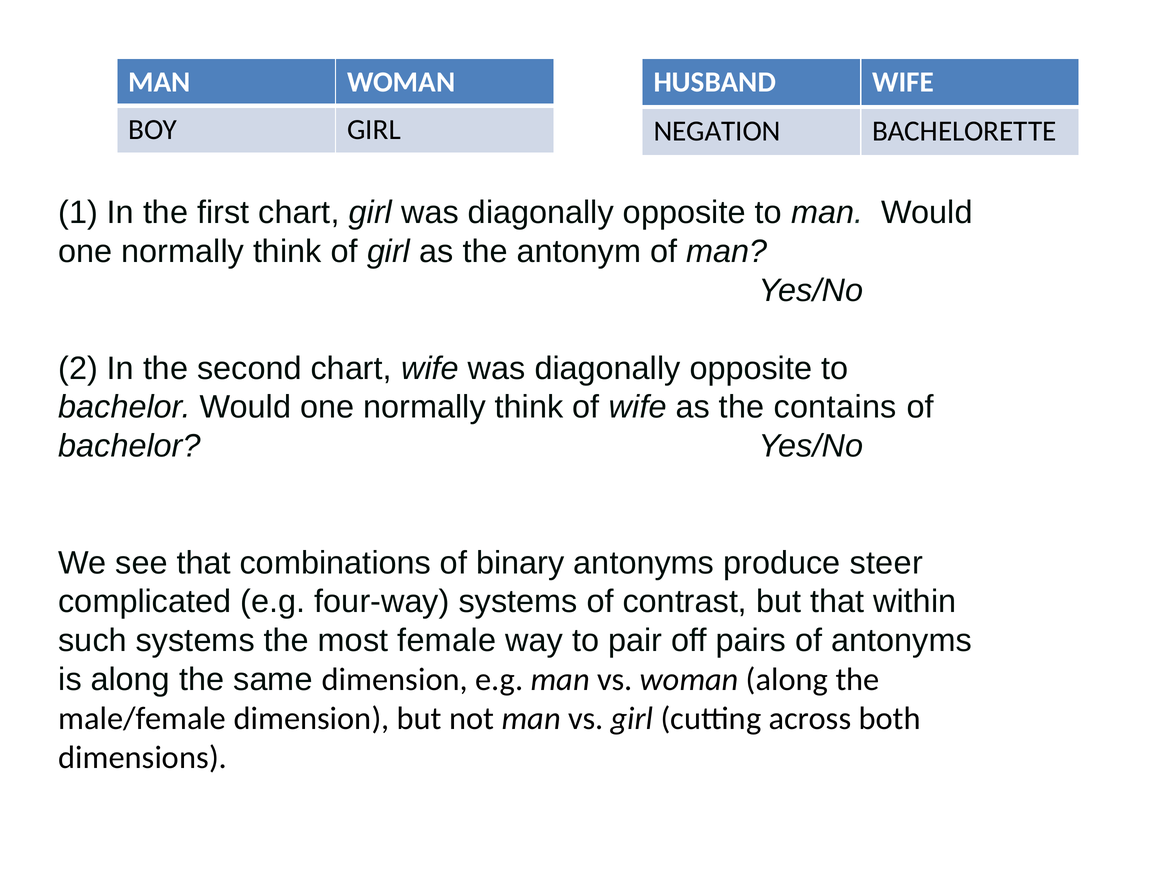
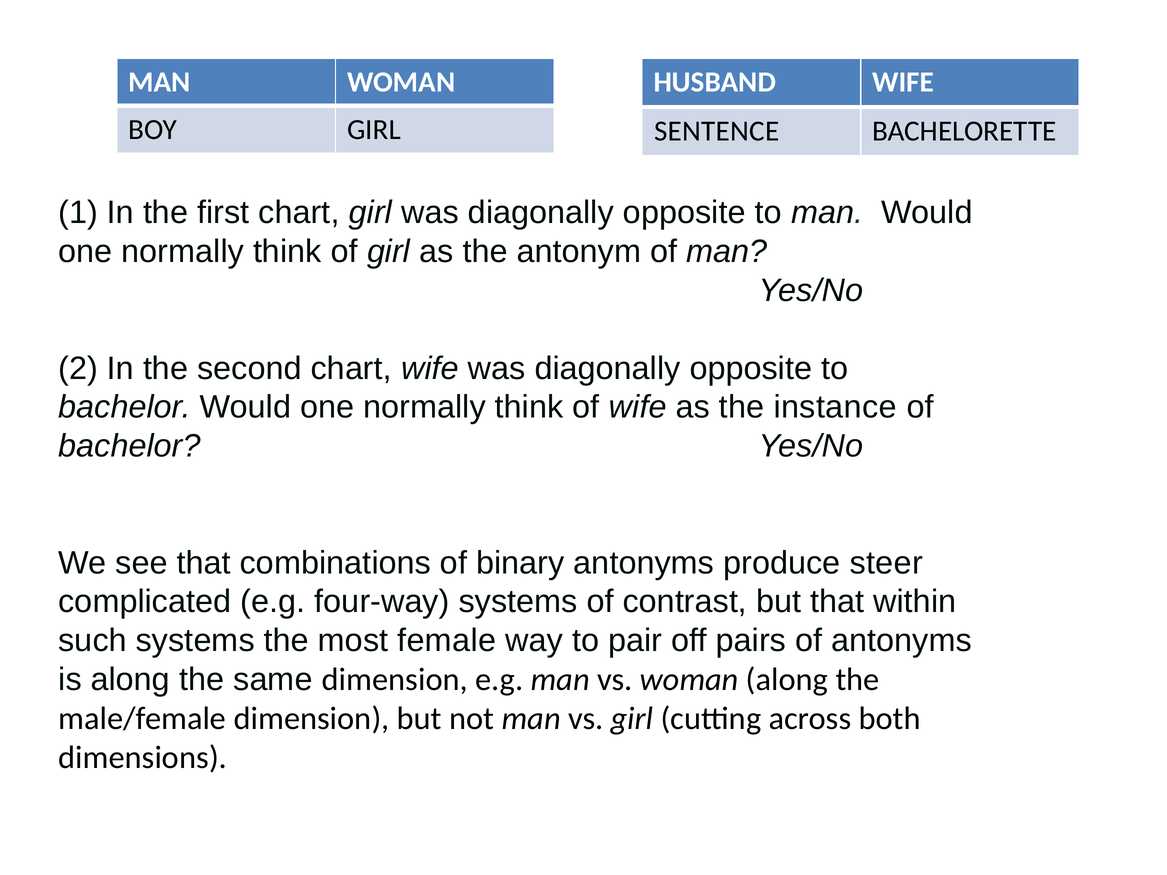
NEGATION: NEGATION -> SENTENCE (717, 131)
contains: contains -> instance (835, 407)
